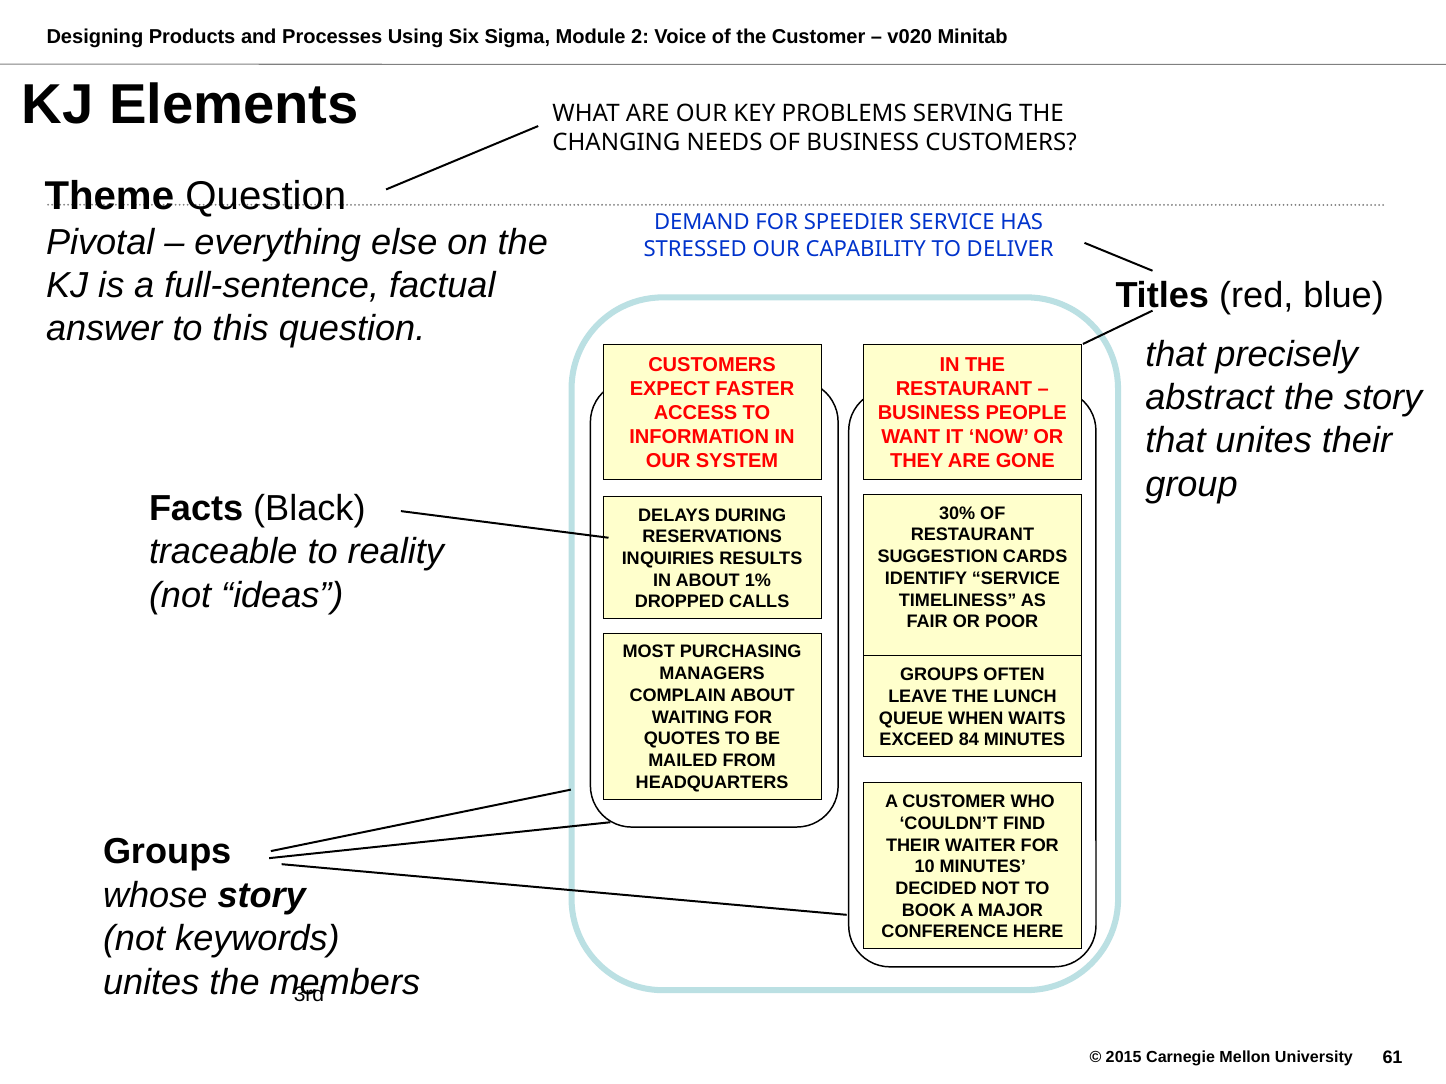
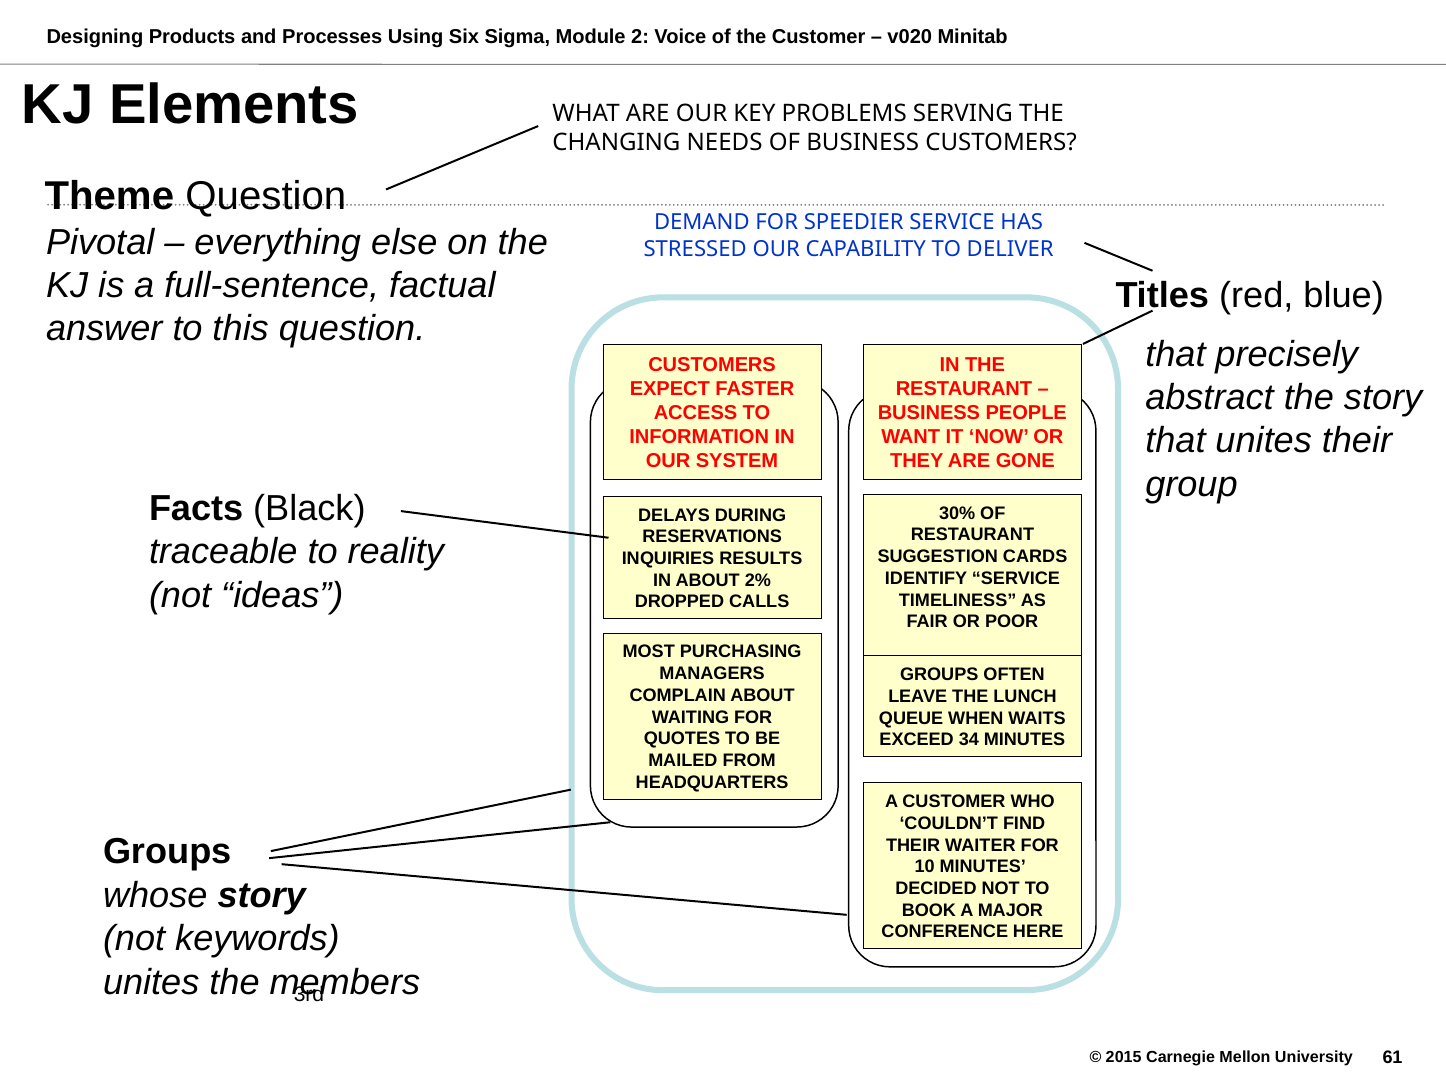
1%: 1% -> 2% (758, 581)
84: 84 -> 34 (969, 740)
